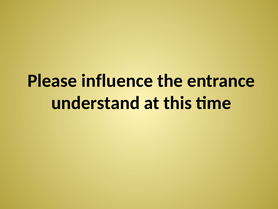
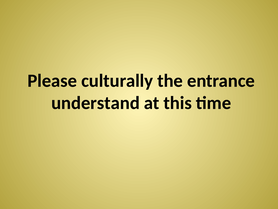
influence: influence -> culturally (117, 81)
